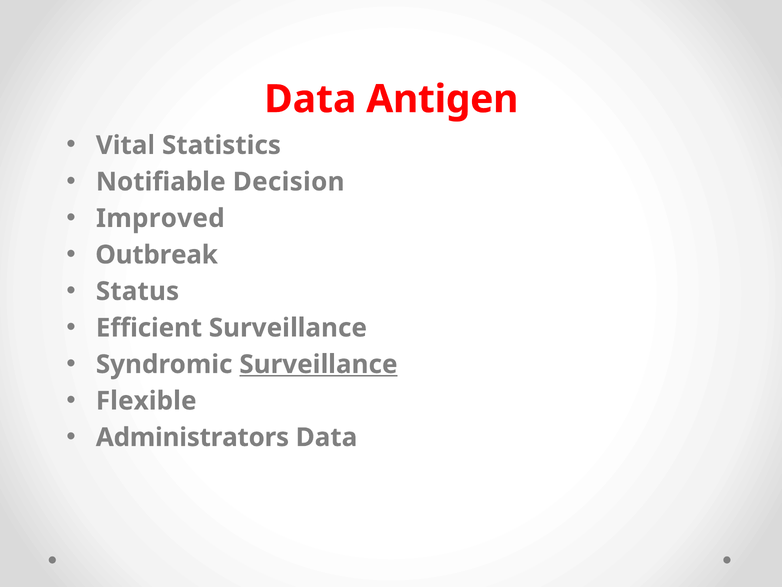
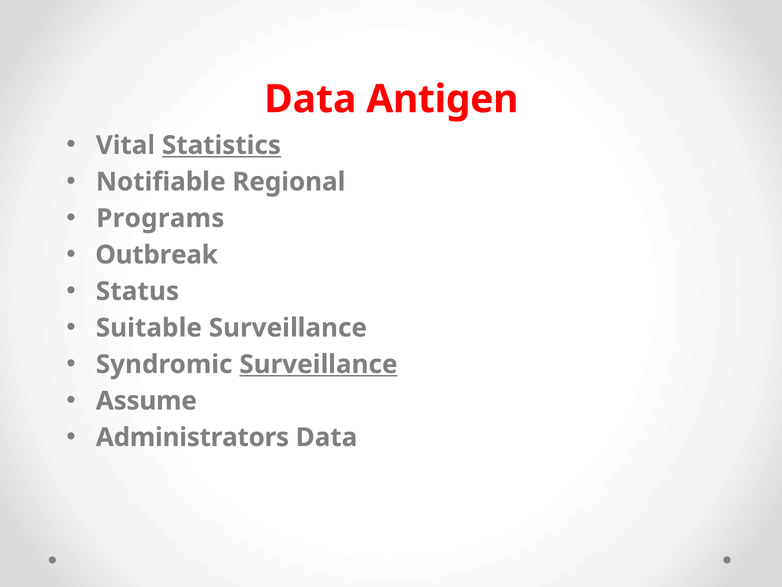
Statistics underline: none -> present (221, 145)
Decision: Decision -> Regional (289, 182)
Improved: Improved -> Programs (160, 218)
Efficient: Efficient -> Suitable (149, 328)
Flexible: Flexible -> Assume (146, 401)
